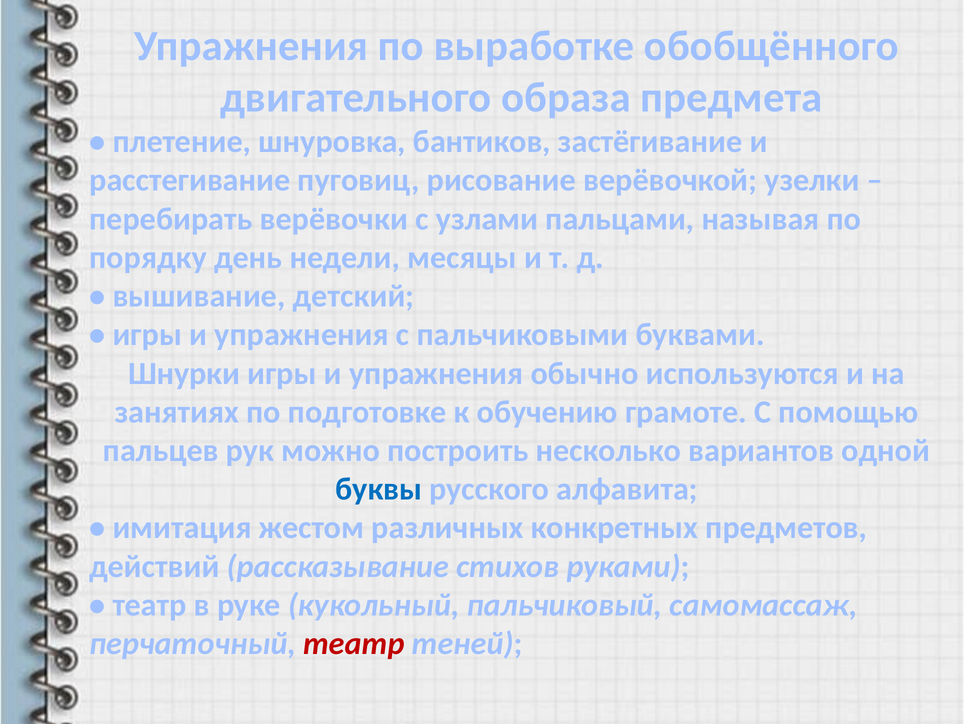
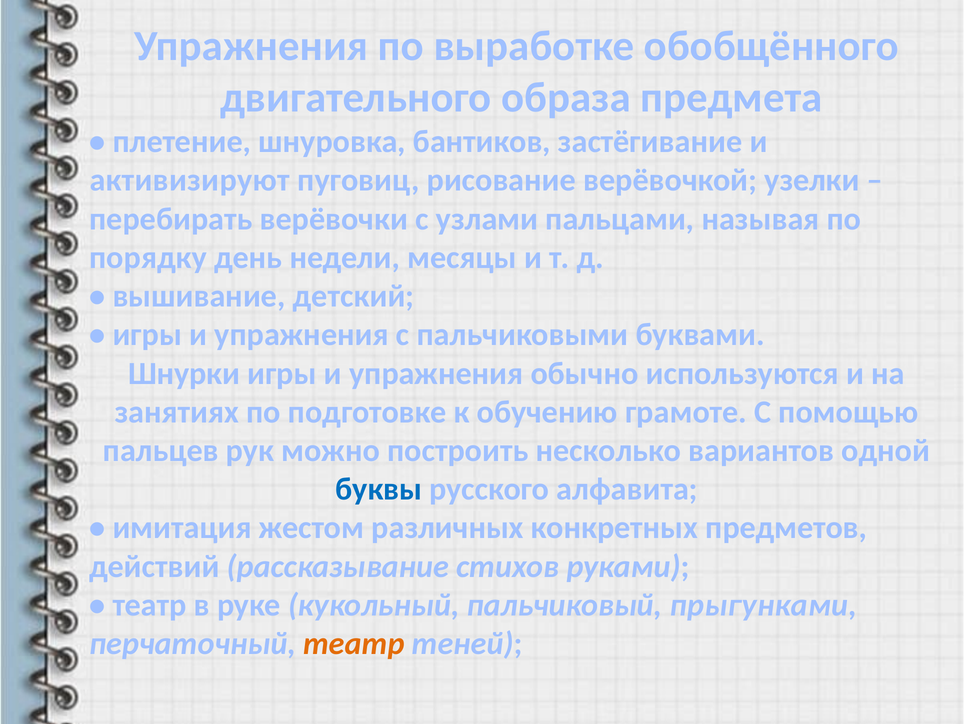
расстегивание: расстегивание -> активизируют (190, 180)
самомассаж: самомассаж -> прыгунками (763, 605)
театр colour: red -> orange (354, 643)
